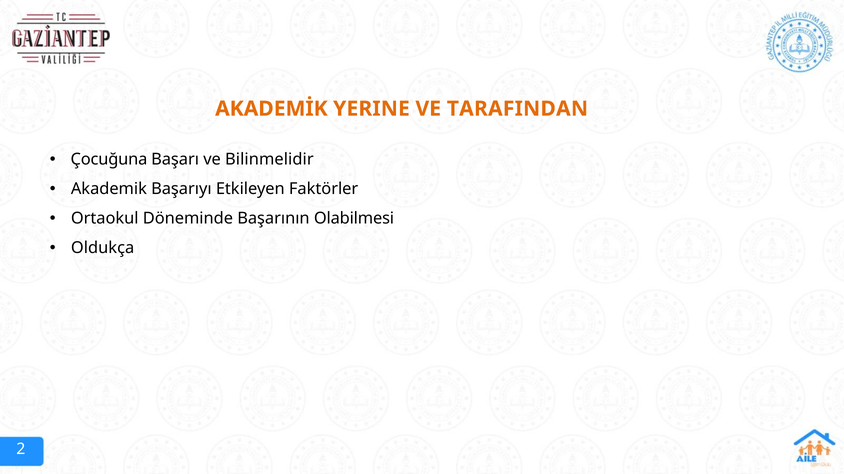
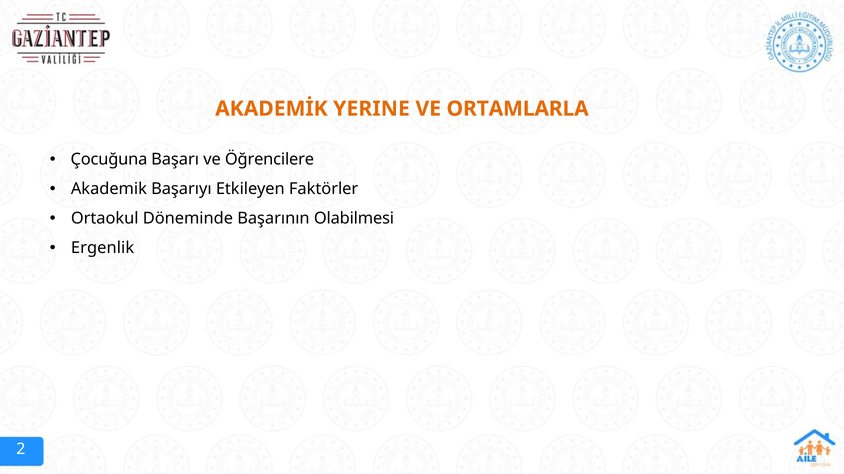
TARAFINDAN: TARAFINDAN -> ORTAMLARLA (518, 109)
Bilinmelidir: Bilinmelidir -> Öğrencilere (270, 160)
Oldukça: Oldukça -> Ergenlik (103, 248)
